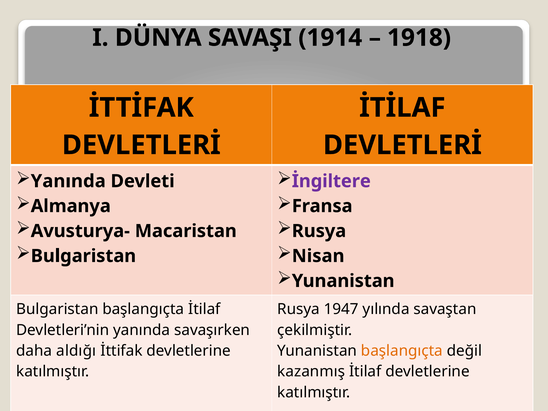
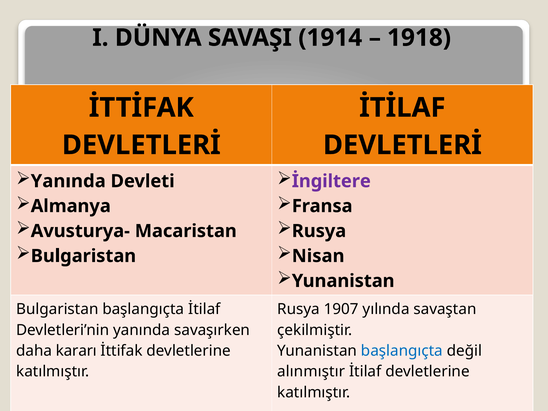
1947: 1947 -> 1907 (341, 309)
aldığı: aldığı -> kararı (76, 351)
başlangıçta colour: orange -> blue (402, 351)
kazanmış: kazanmış -> alınmıştır (311, 372)
